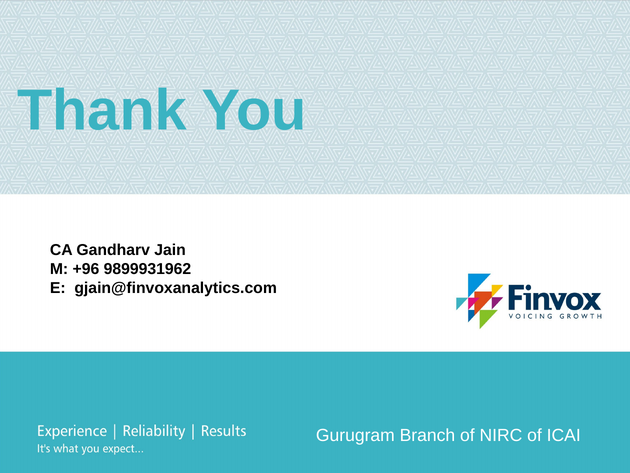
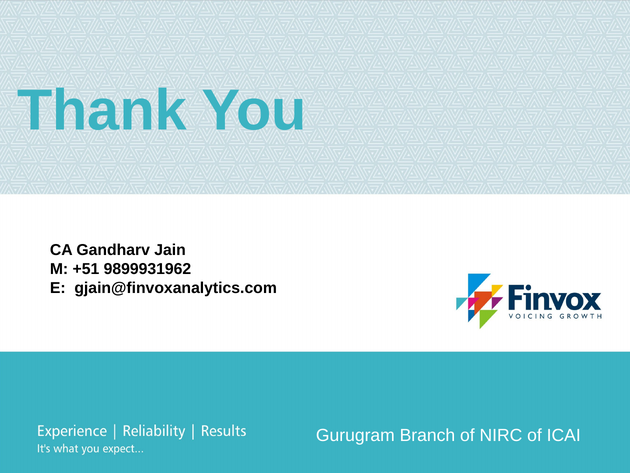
+96: +96 -> +51 (86, 269)
